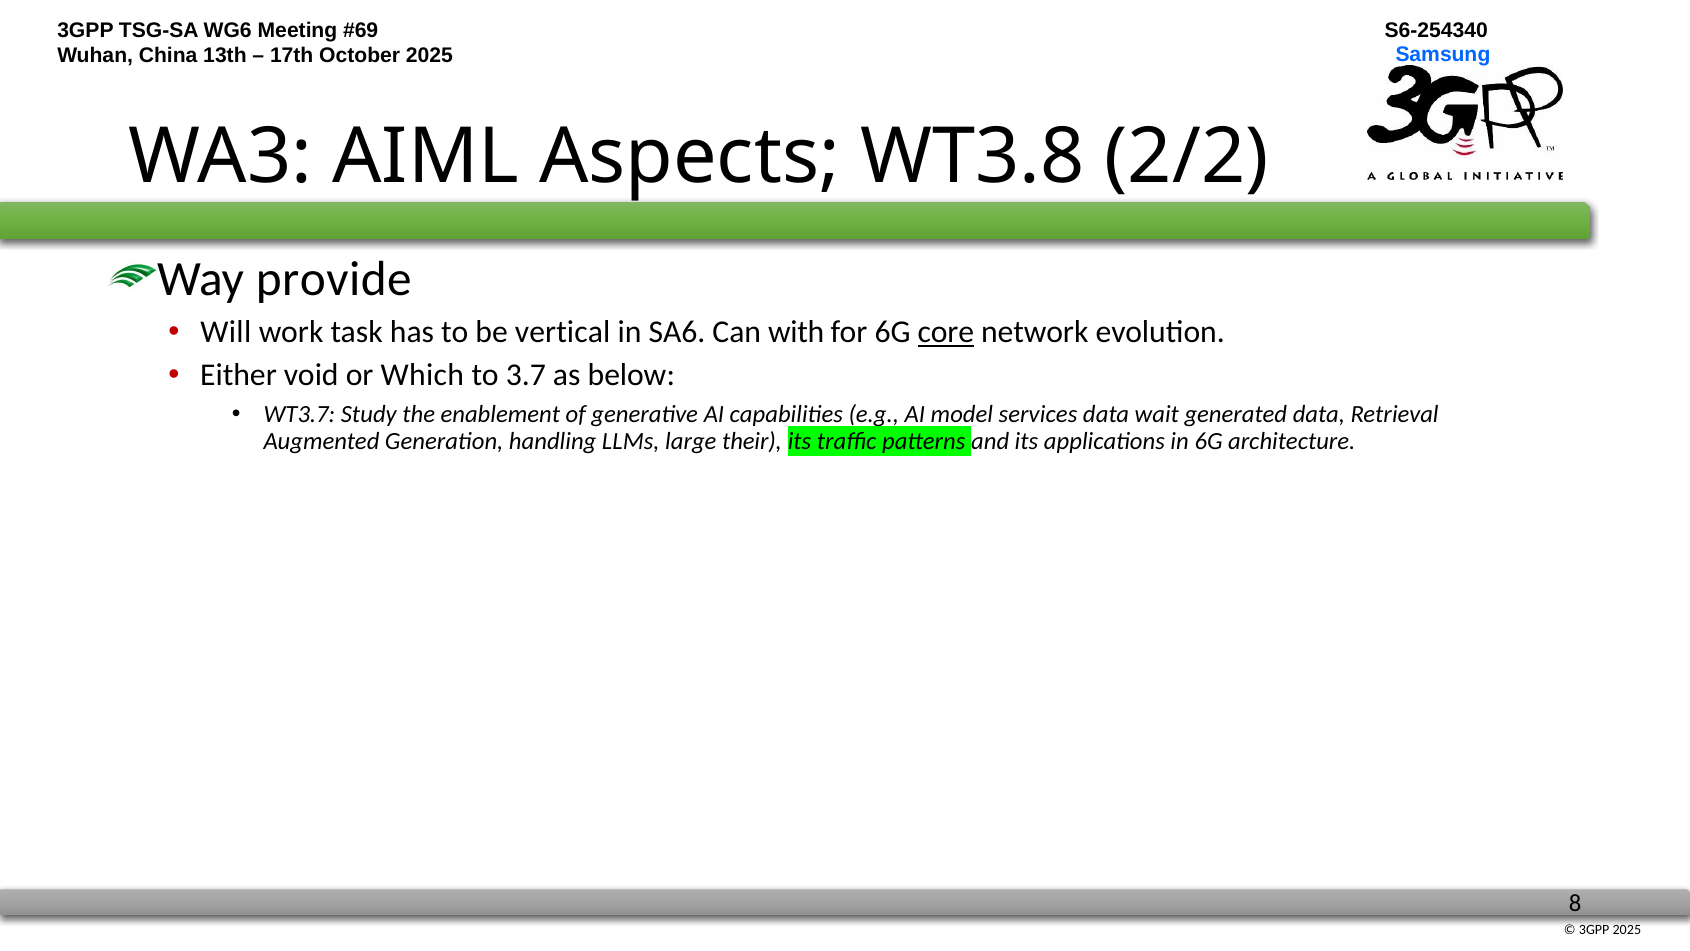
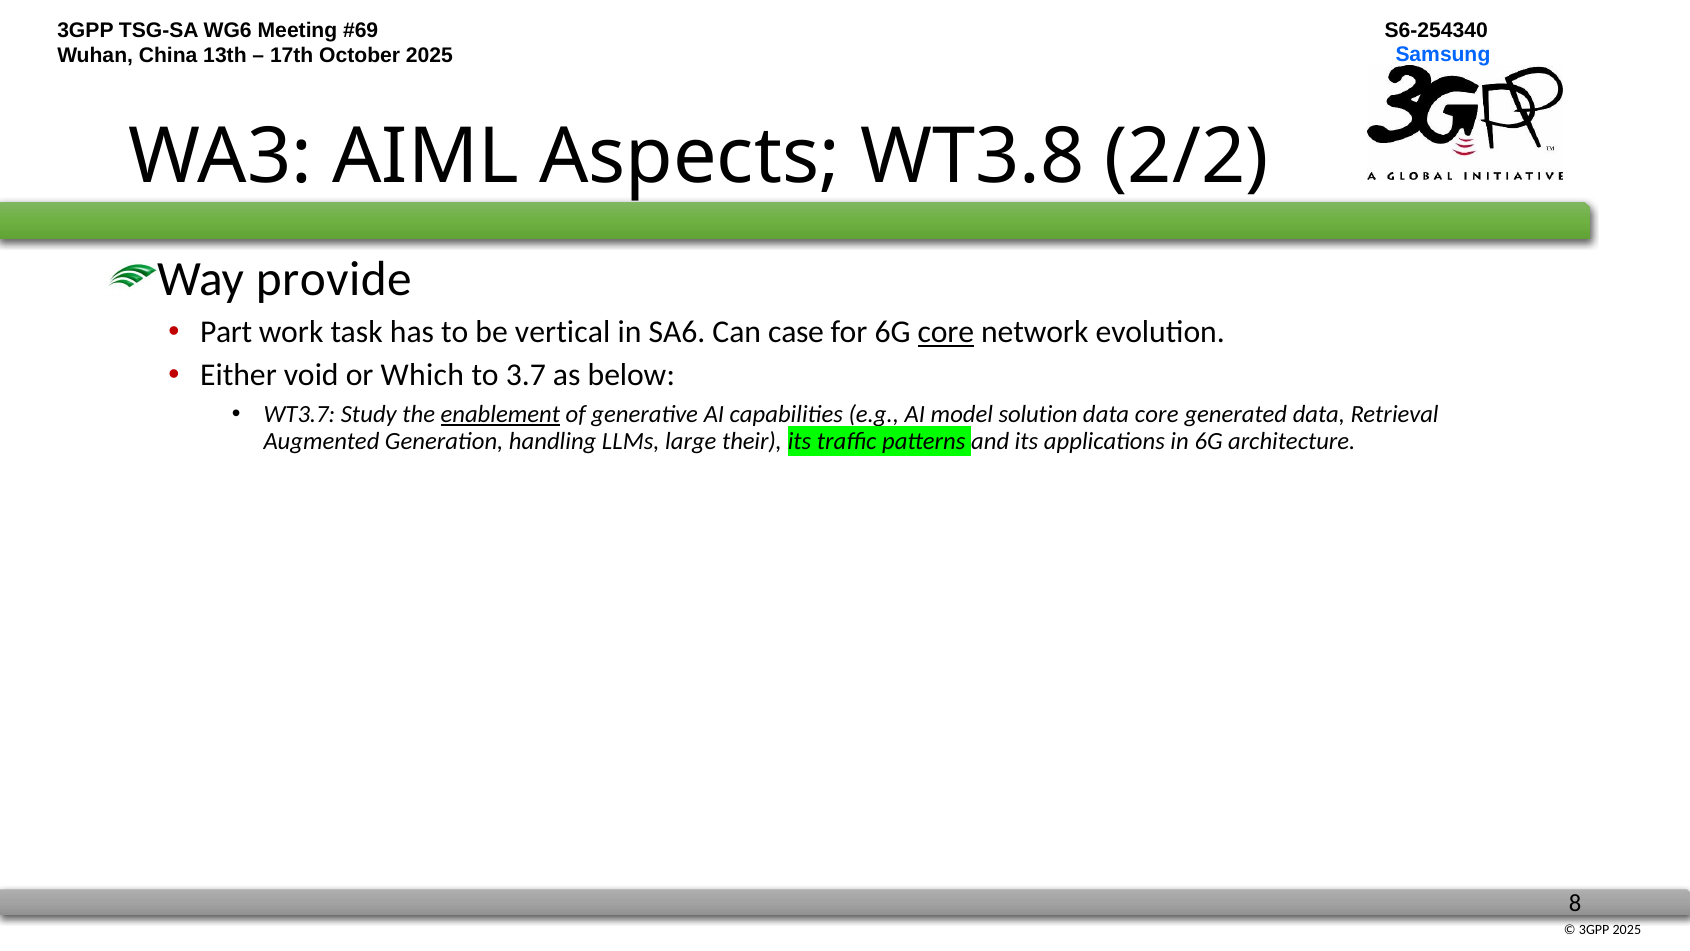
Will: Will -> Part (226, 332)
with: with -> case (796, 332)
enablement underline: none -> present (500, 414)
services: services -> solution (1038, 414)
data wait: wait -> core (1157, 414)
